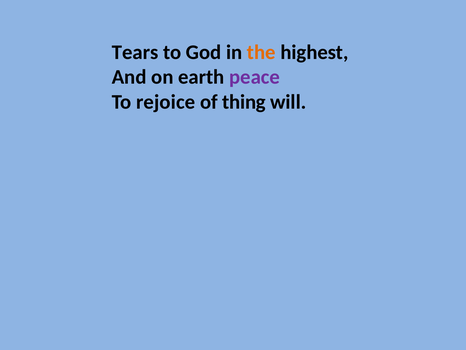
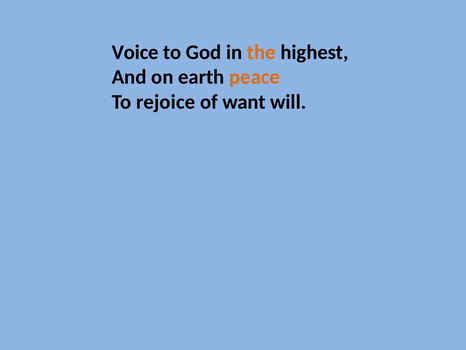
Tears: Tears -> Voice (135, 52)
peace colour: purple -> orange (255, 77)
thing: thing -> want (244, 102)
